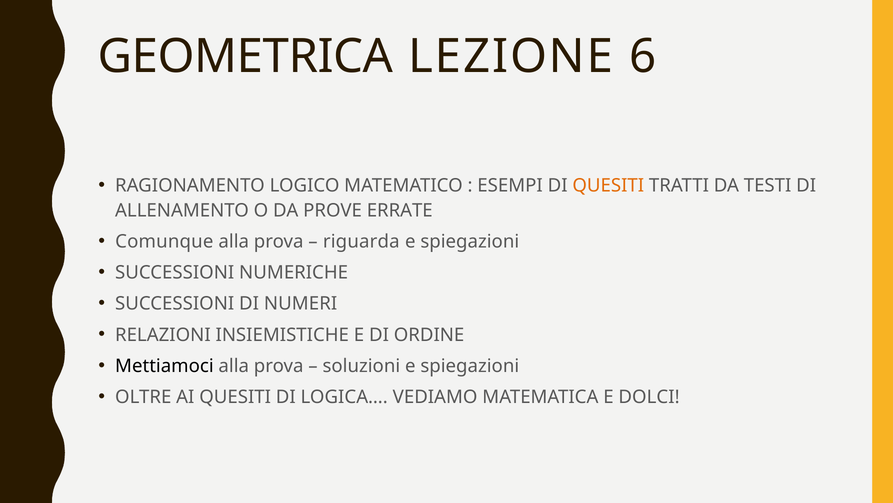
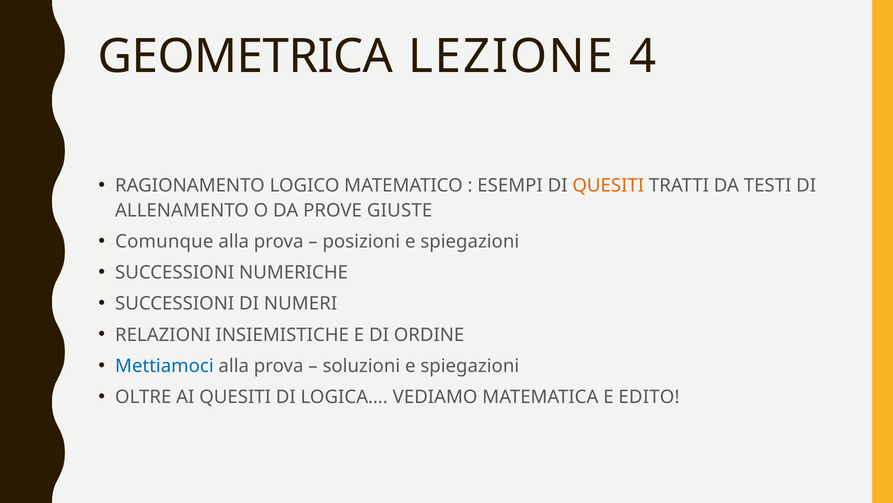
6: 6 -> 4 (643, 57)
ERRATE: ERRATE -> GIUSTE (400, 210)
riguarda: riguarda -> posizioni (361, 241)
Mettiamoci colour: black -> blue (164, 366)
DOLCI: DOLCI -> EDITO (649, 397)
